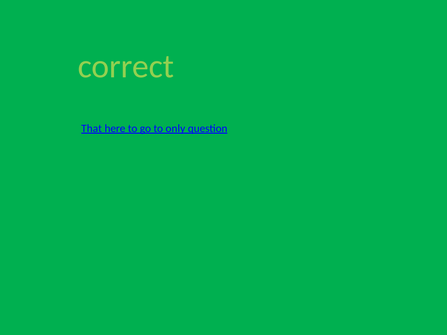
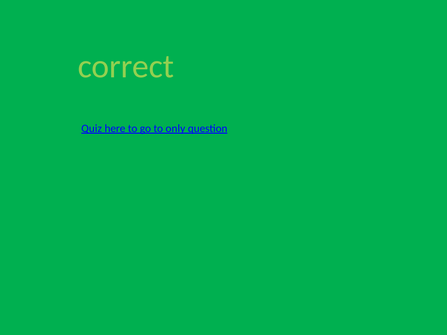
That: That -> Quiz (92, 128)
